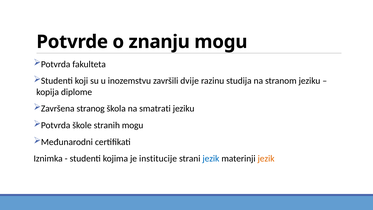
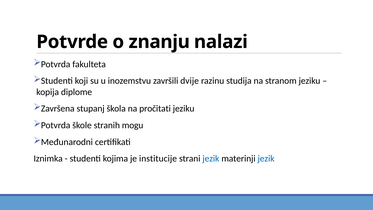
znanju mogu: mogu -> nalazi (221, 42)
stranog: stranog -> stupanj (91, 109)
smatrati: smatrati -> pročitati (155, 109)
jezik colour: orange -> blue (266, 158)
